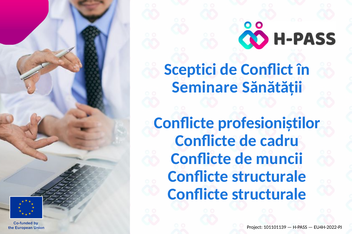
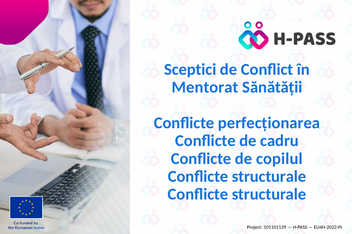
Seminare: Seminare -> Mentorat (205, 88)
profesioniștilor: profesioniștilor -> perfecționarea (269, 123)
muncii: muncii -> copilul (279, 159)
